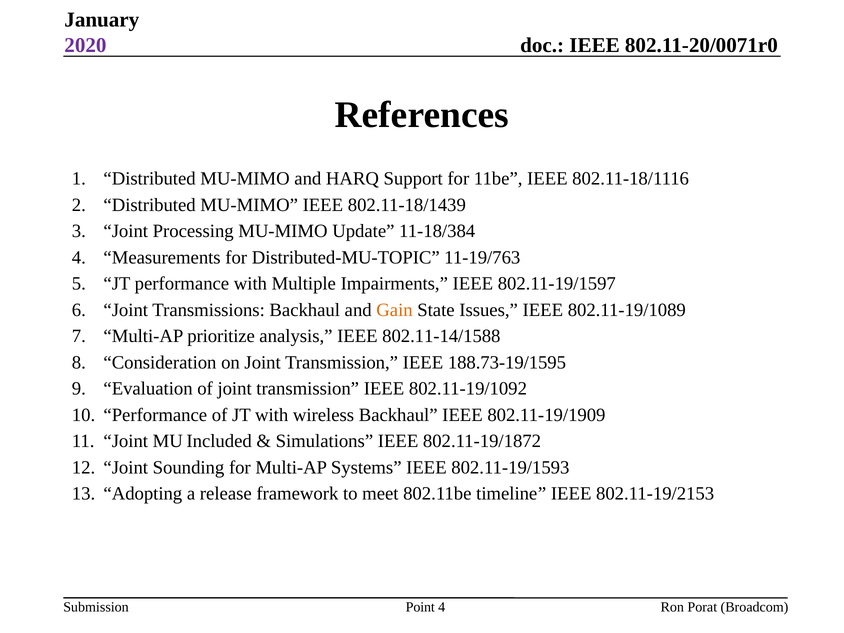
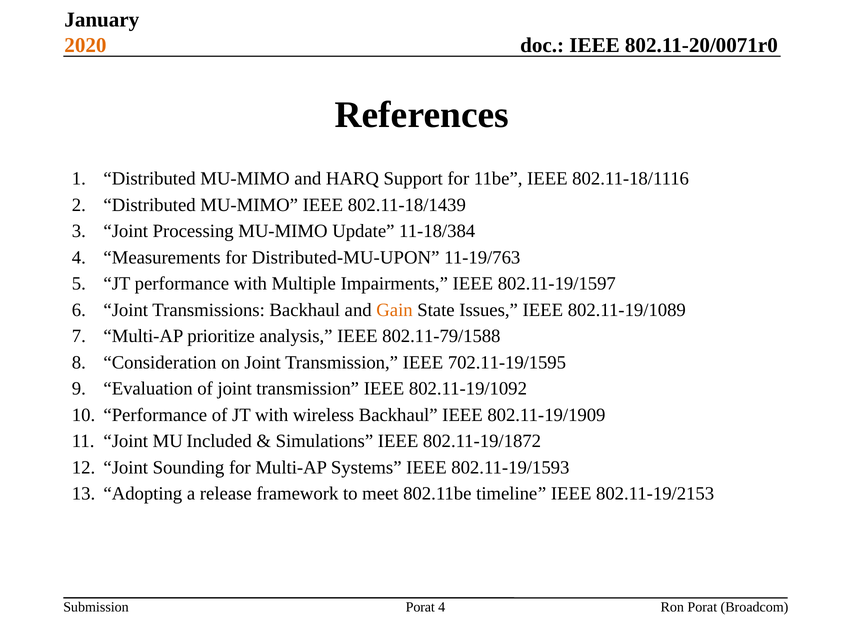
2020 colour: purple -> orange (85, 45)
Distributed-MU-TOPIC: Distributed-MU-TOPIC -> Distributed-MU-UPON (346, 257)
802.11-14/1588: 802.11-14/1588 -> 802.11-79/1588 (441, 336)
188.73-19/1595: 188.73-19/1595 -> 702.11-19/1595 (507, 362)
Point: Point -> Porat (420, 607)
